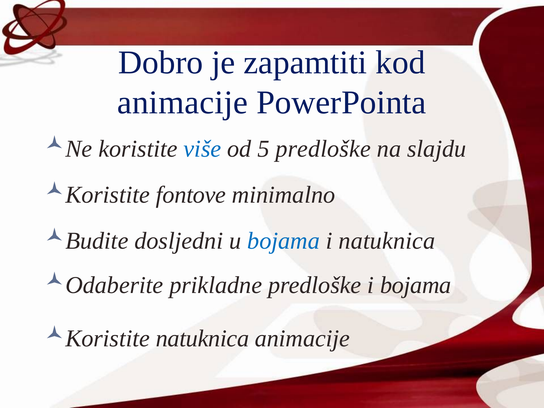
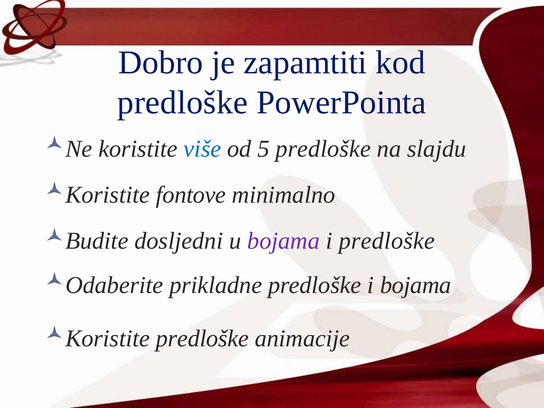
animacije: animacije -> predloške (183, 102)
bojama colour: blue -> purple (284, 241)
i natuknica: natuknica -> predloške (387, 241)
Koristite natuknica: natuknica -> predloške (202, 339)
